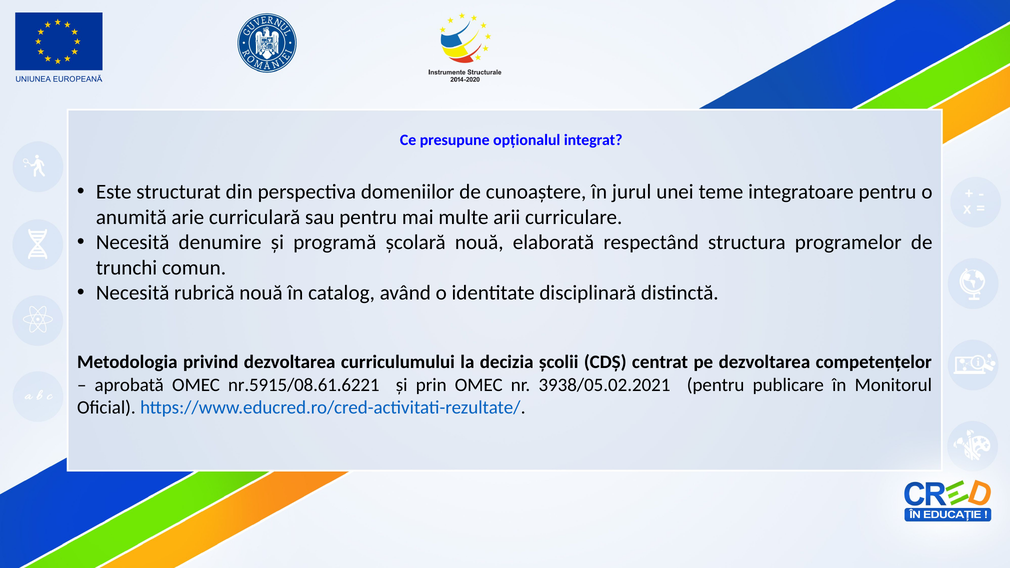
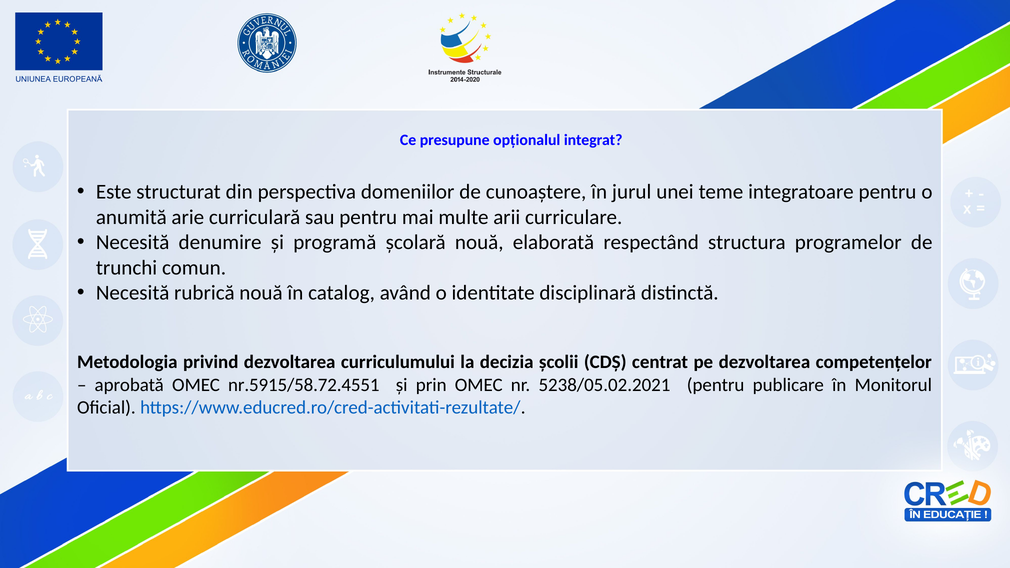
nr.5915/08.61.6221: nr.5915/08.61.6221 -> nr.5915/58.72.4551 (304, 385)
3938/05.02.2021: 3938/05.02.2021 -> 5238/05.02.2021 (604, 385)
